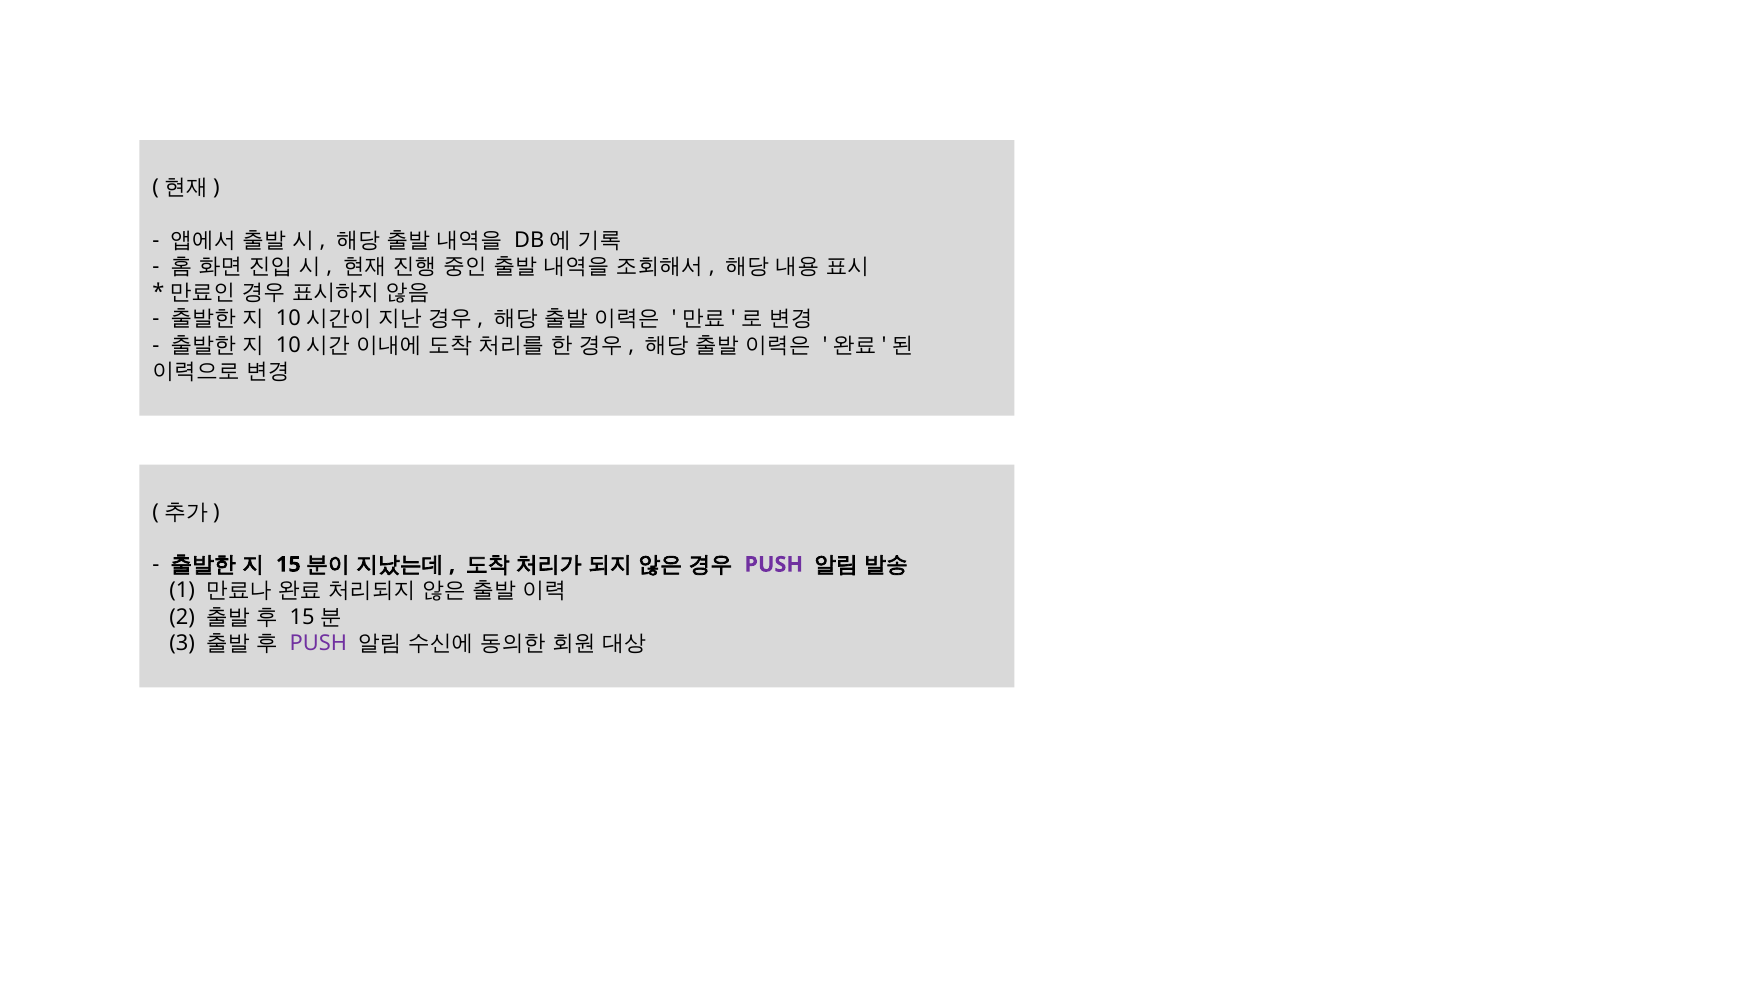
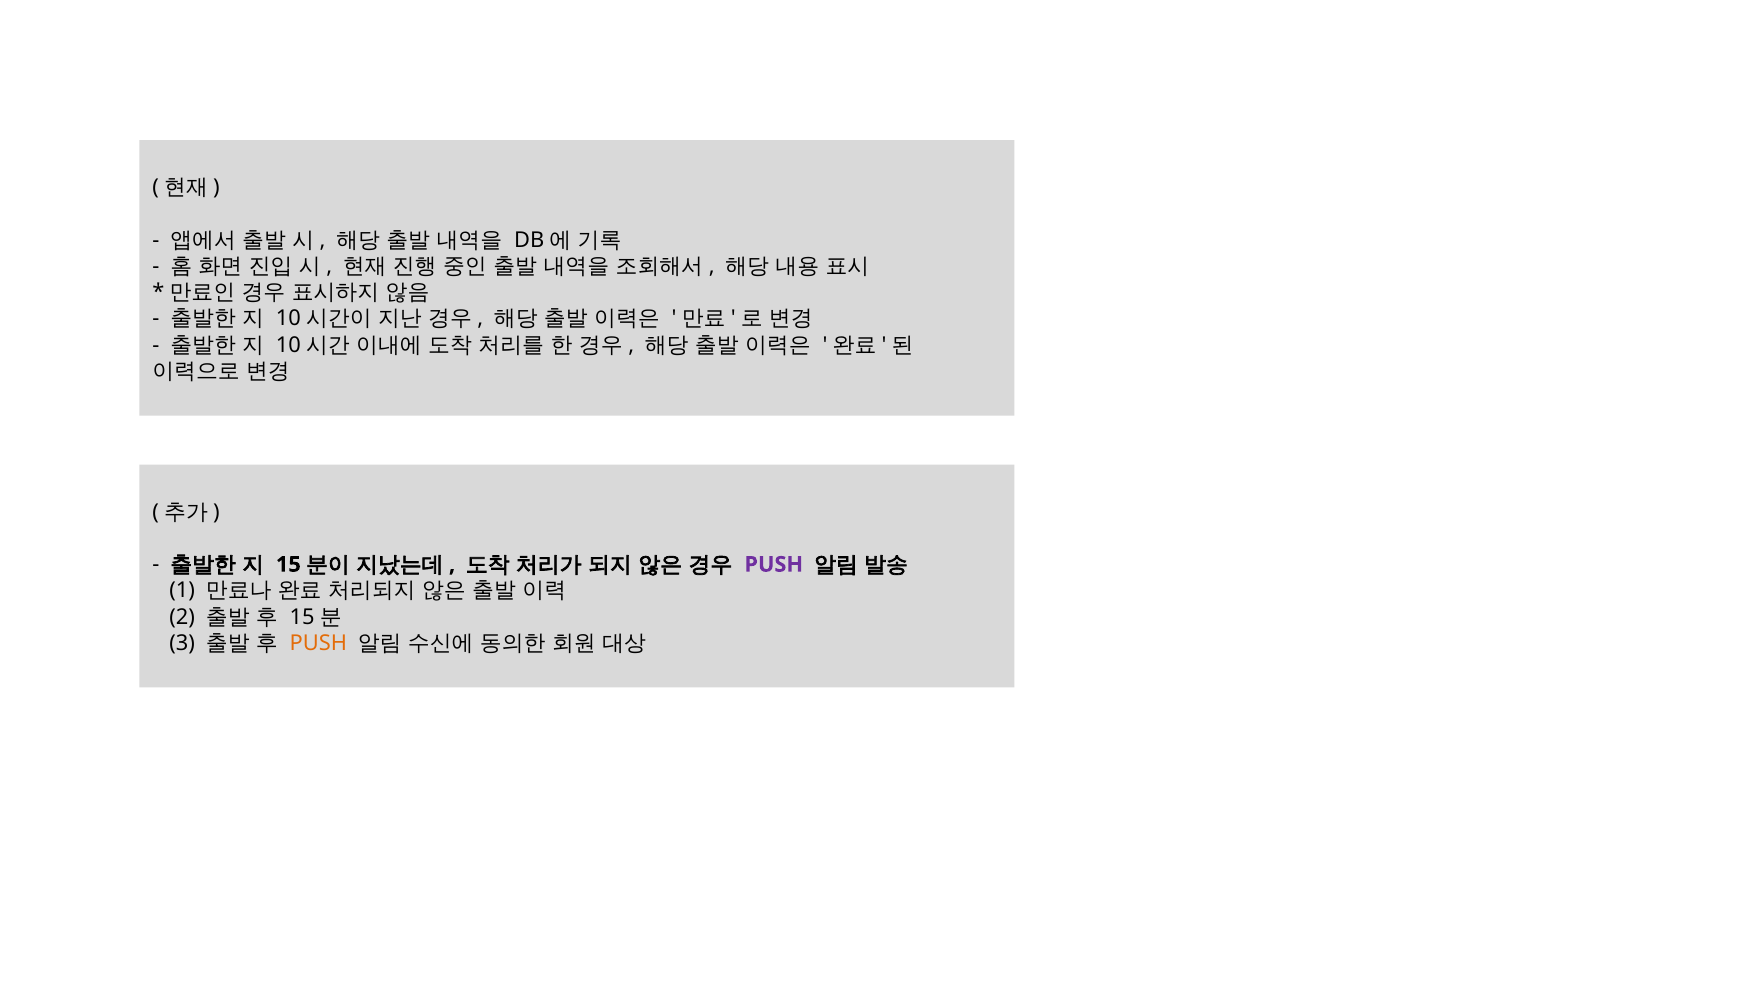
PUSH colour: purple -> orange (318, 643)
